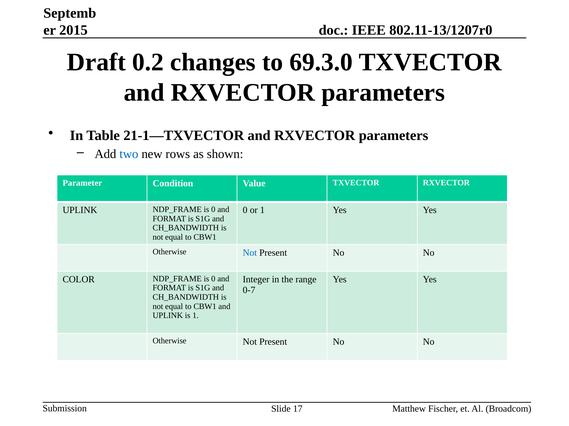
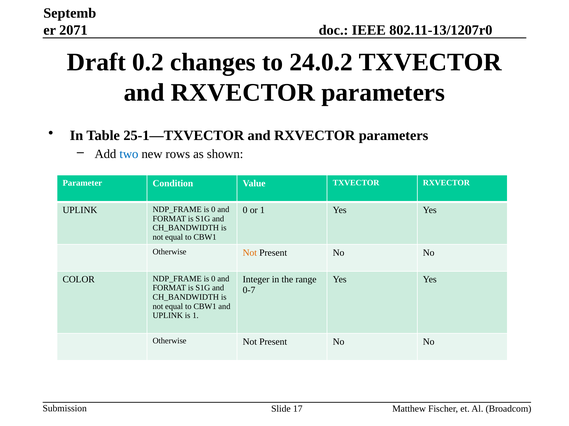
2015: 2015 -> 2071 (73, 30)
69.3.0: 69.3.0 -> 24.0.2 (321, 62)
21-1—TXVECTOR: 21-1—TXVECTOR -> 25-1—TXVECTOR (184, 136)
Not colour: blue -> orange (250, 253)
